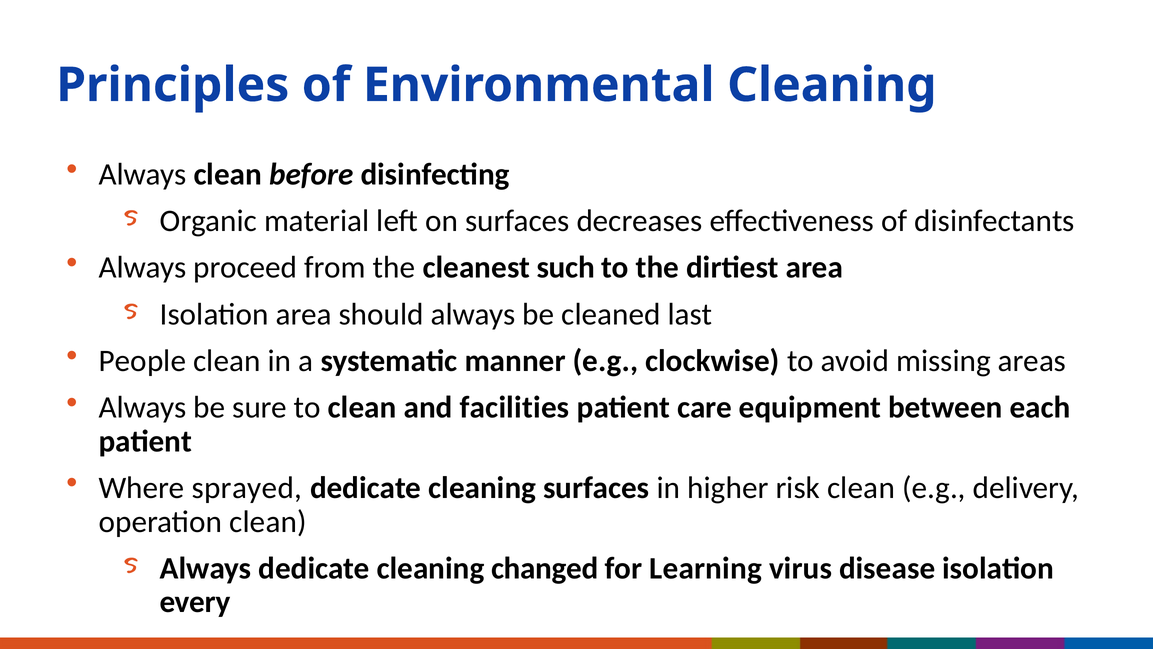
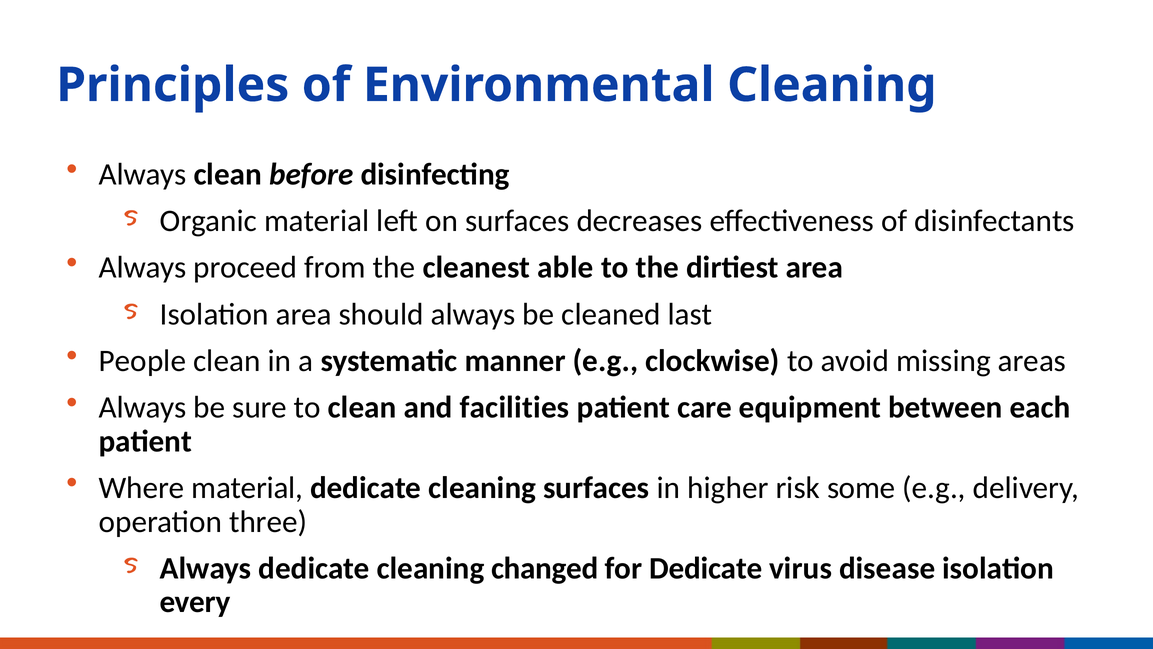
such: such -> able (565, 267)
Where sprayed: sprayed -> material (247, 488)
risk clean: clean -> some (861, 488)
operation clean: clean -> three (268, 521)
for Learning: Learning -> Dedicate (706, 568)
